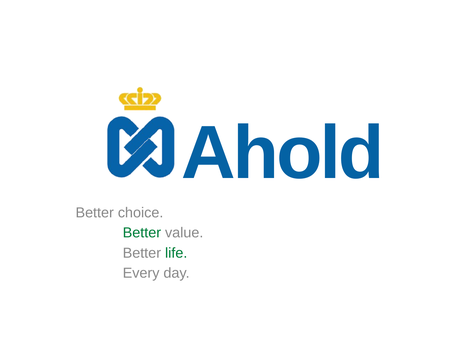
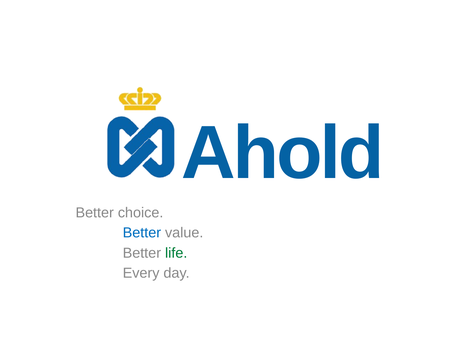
Better colour: green -> blue (142, 233)
